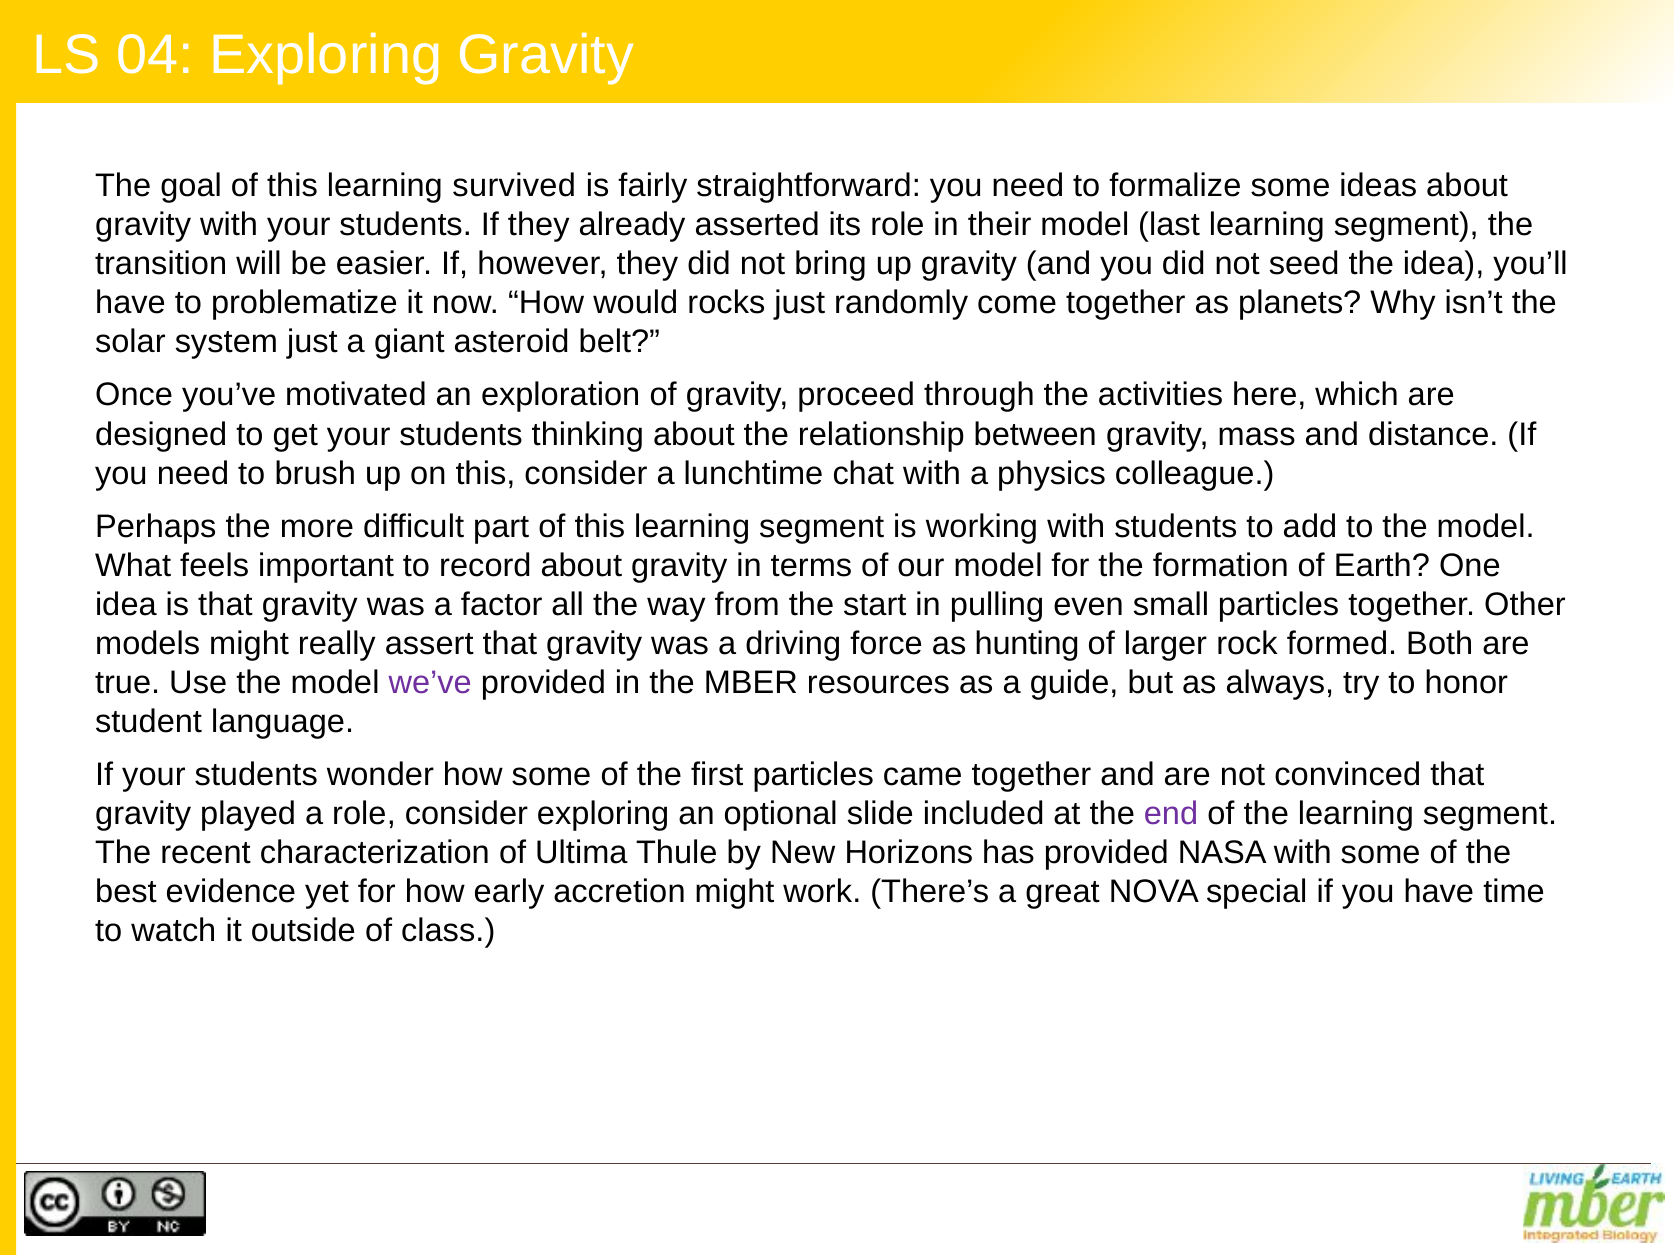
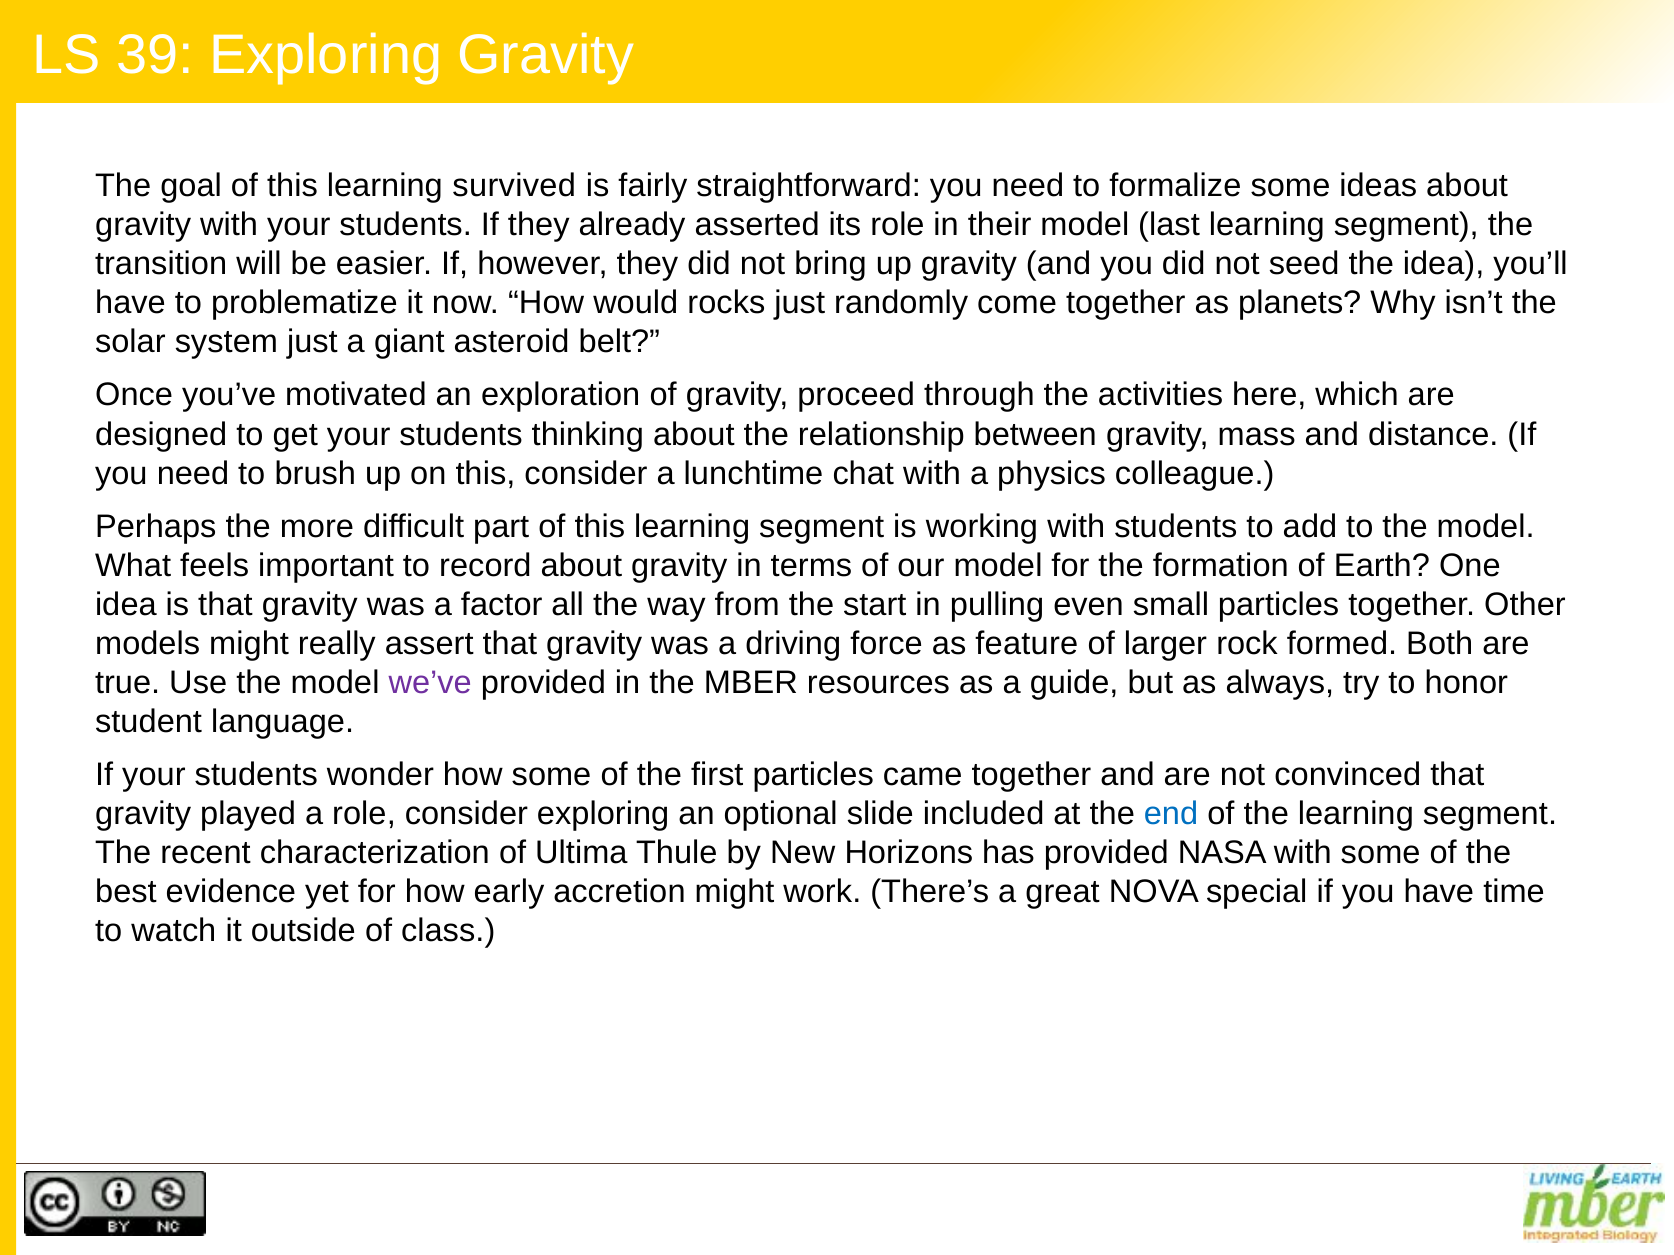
04: 04 -> 39 (155, 56)
hunting: hunting -> feature (1027, 644)
end colour: purple -> blue (1171, 814)
